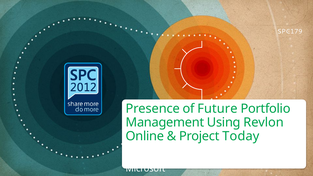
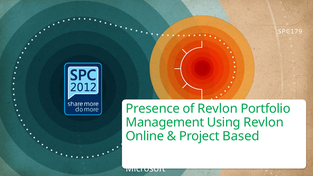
of Future: Future -> Revlon (218, 109)
Today: Today -> Based (241, 136)
